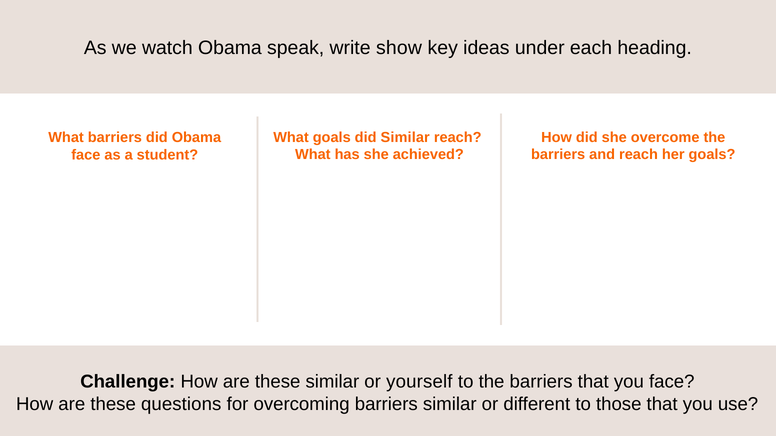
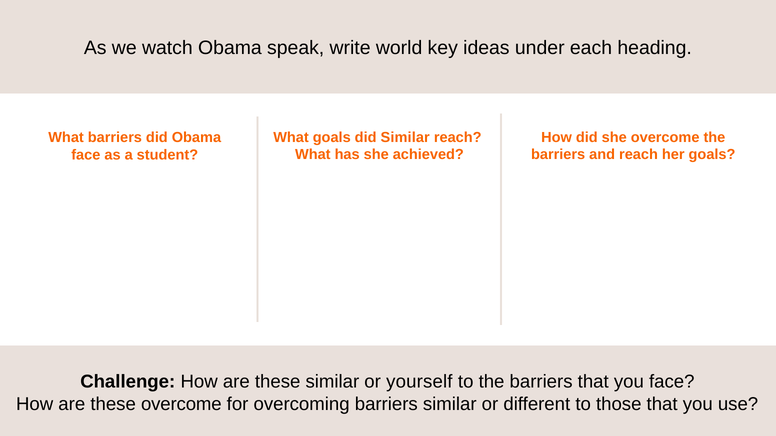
show: show -> world (399, 48)
these questions: questions -> overcome (181, 404)
